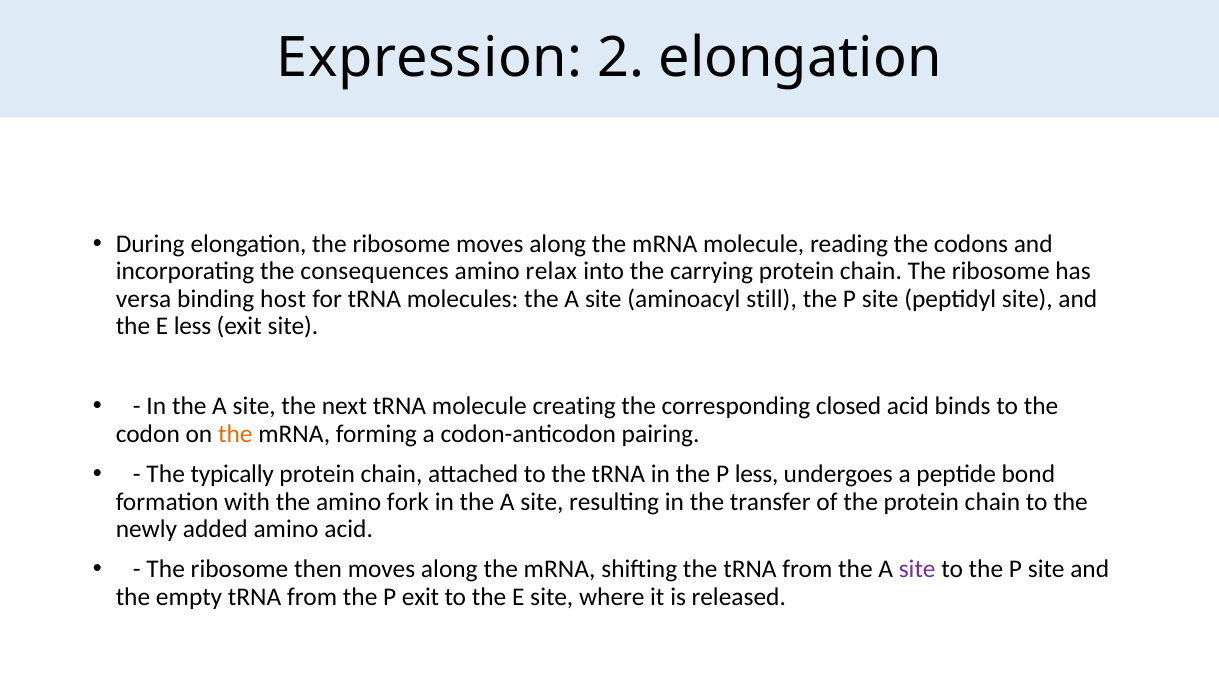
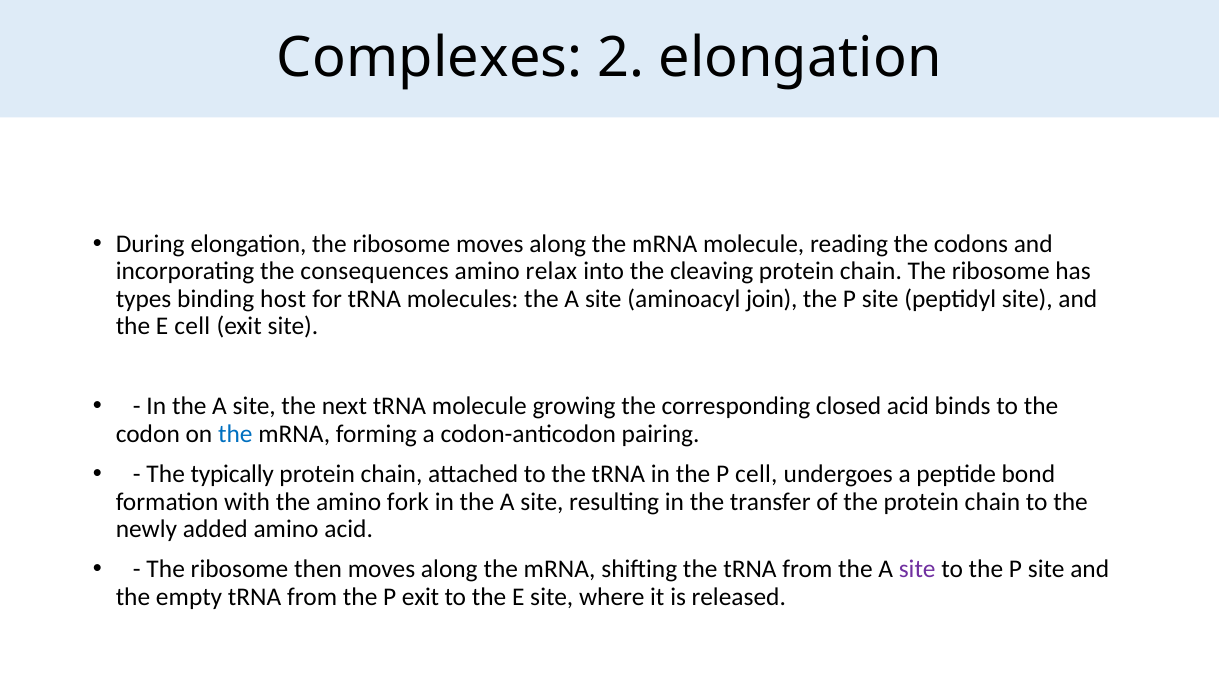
Expression: Expression -> Complexes (430, 58)
carrying: carrying -> cleaving (712, 271)
versa: versa -> types (144, 299)
still: still -> join (772, 299)
E less: less -> cell (192, 326)
creating: creating -> growing (574, 406)
the colour: orange -> blue (235, 434)
P less: less -> cell (756, 474)
